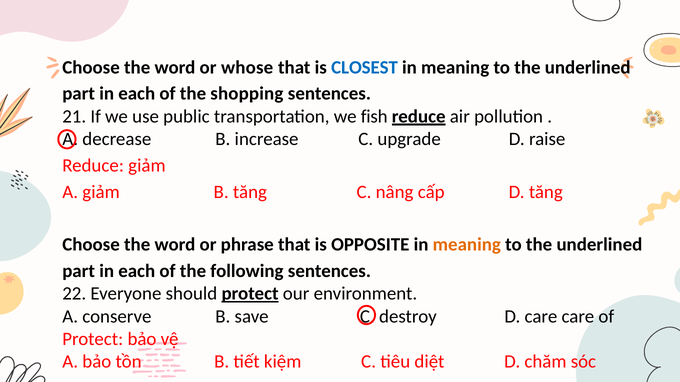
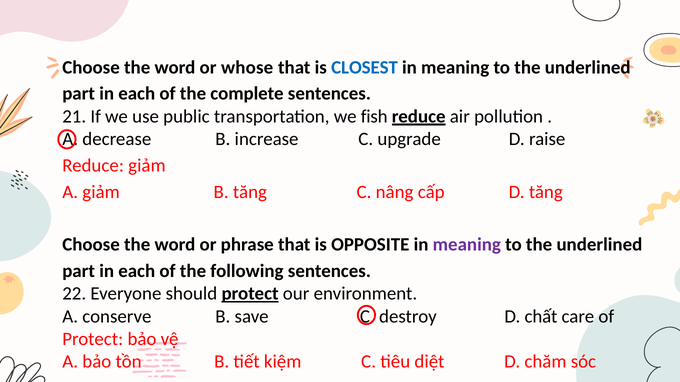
shopping: shopping -> complete (247, 94)
meaning colour: orange -> purple (467, 245)
D care: care -> chất (541, 317)
